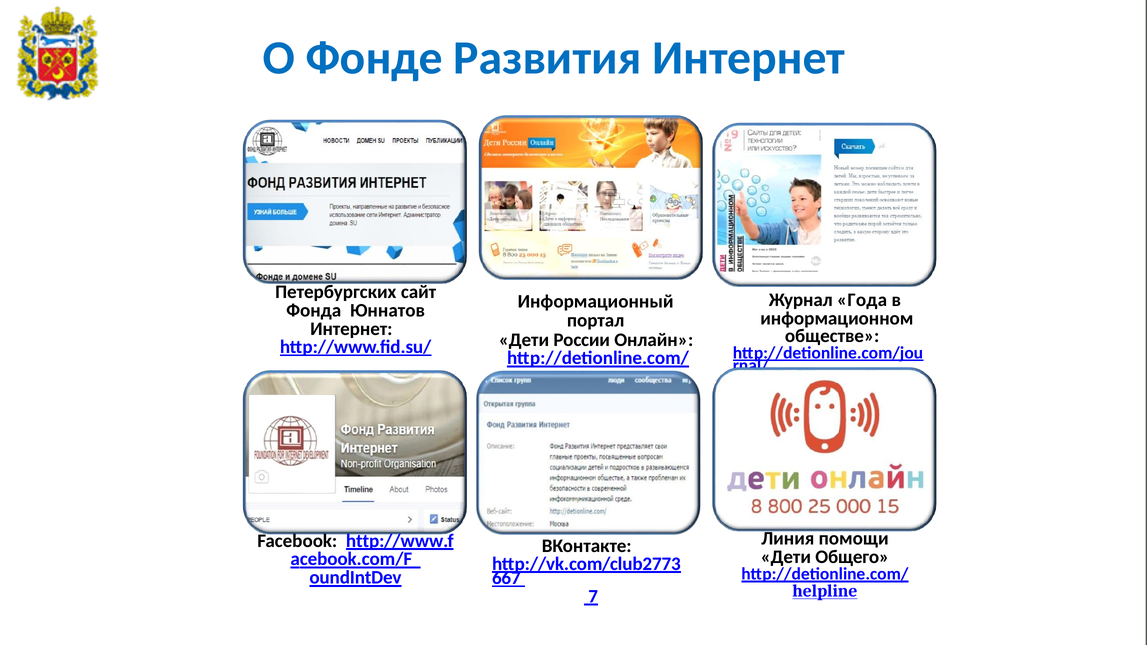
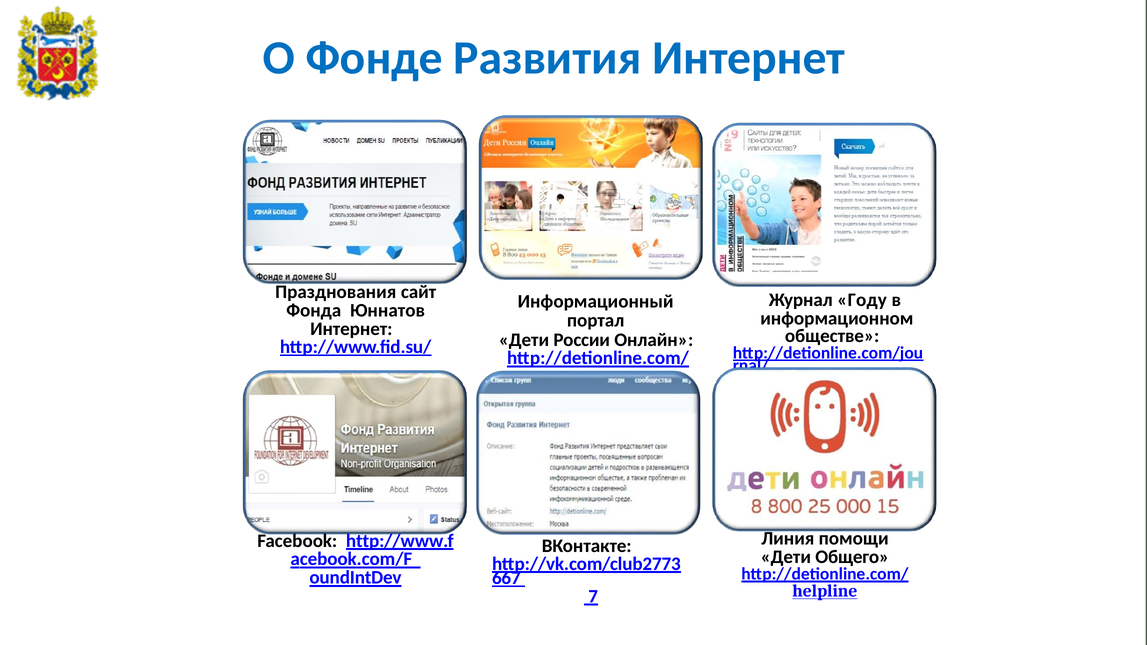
Петербургских: Петербургских -> Празднования (336, 292)
Года: Года -> Году (862, 300)
